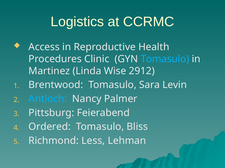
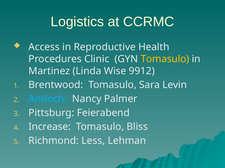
Tomasulo colour: light blue -> yellow (165, 59)
2912: 2912 -> 9912 (142, 71)
Ordered: Ordered -> Increase (50, 127)
